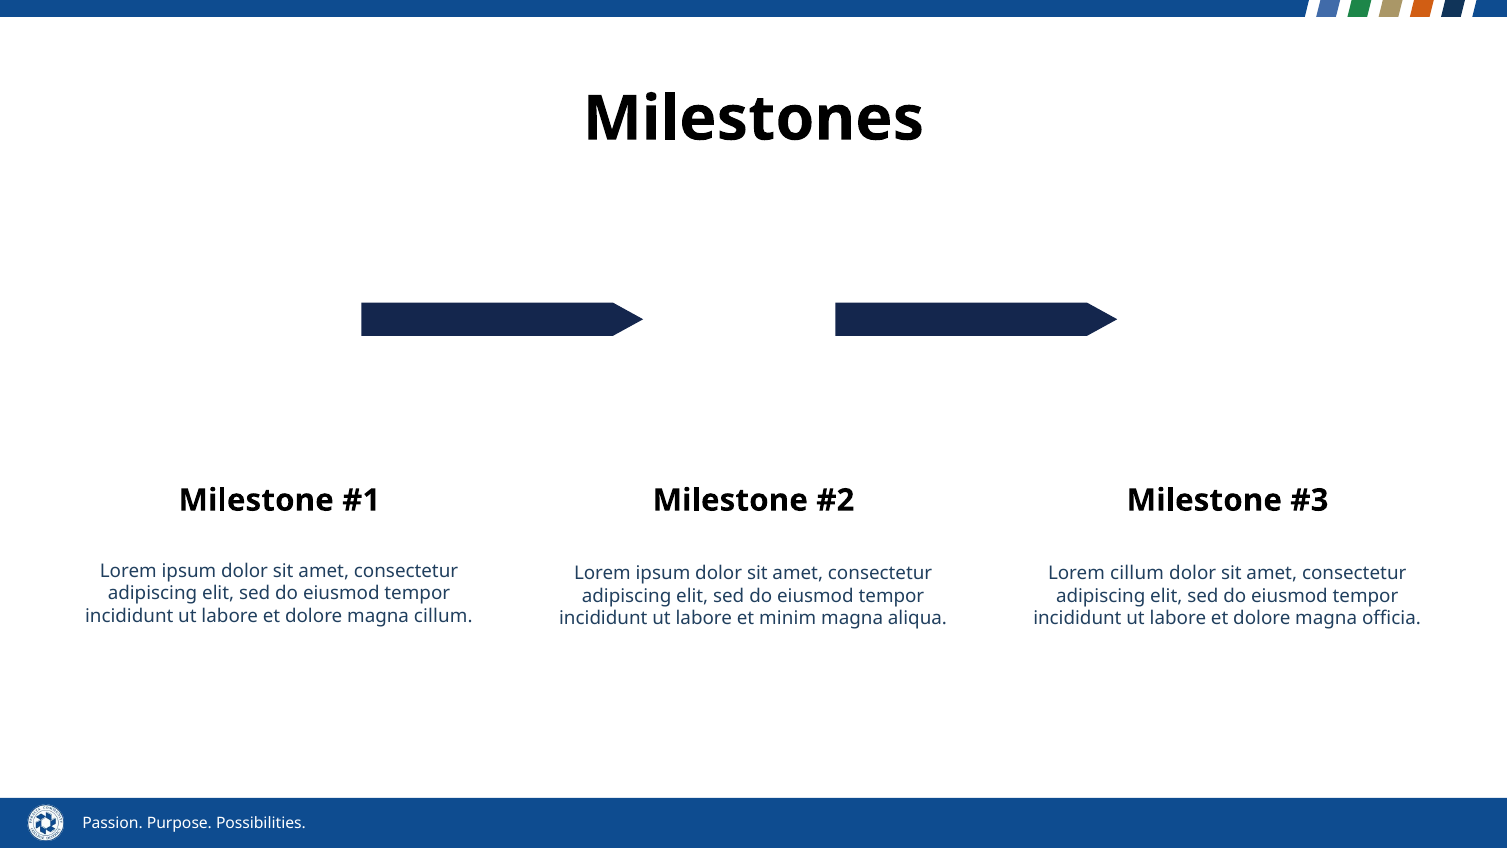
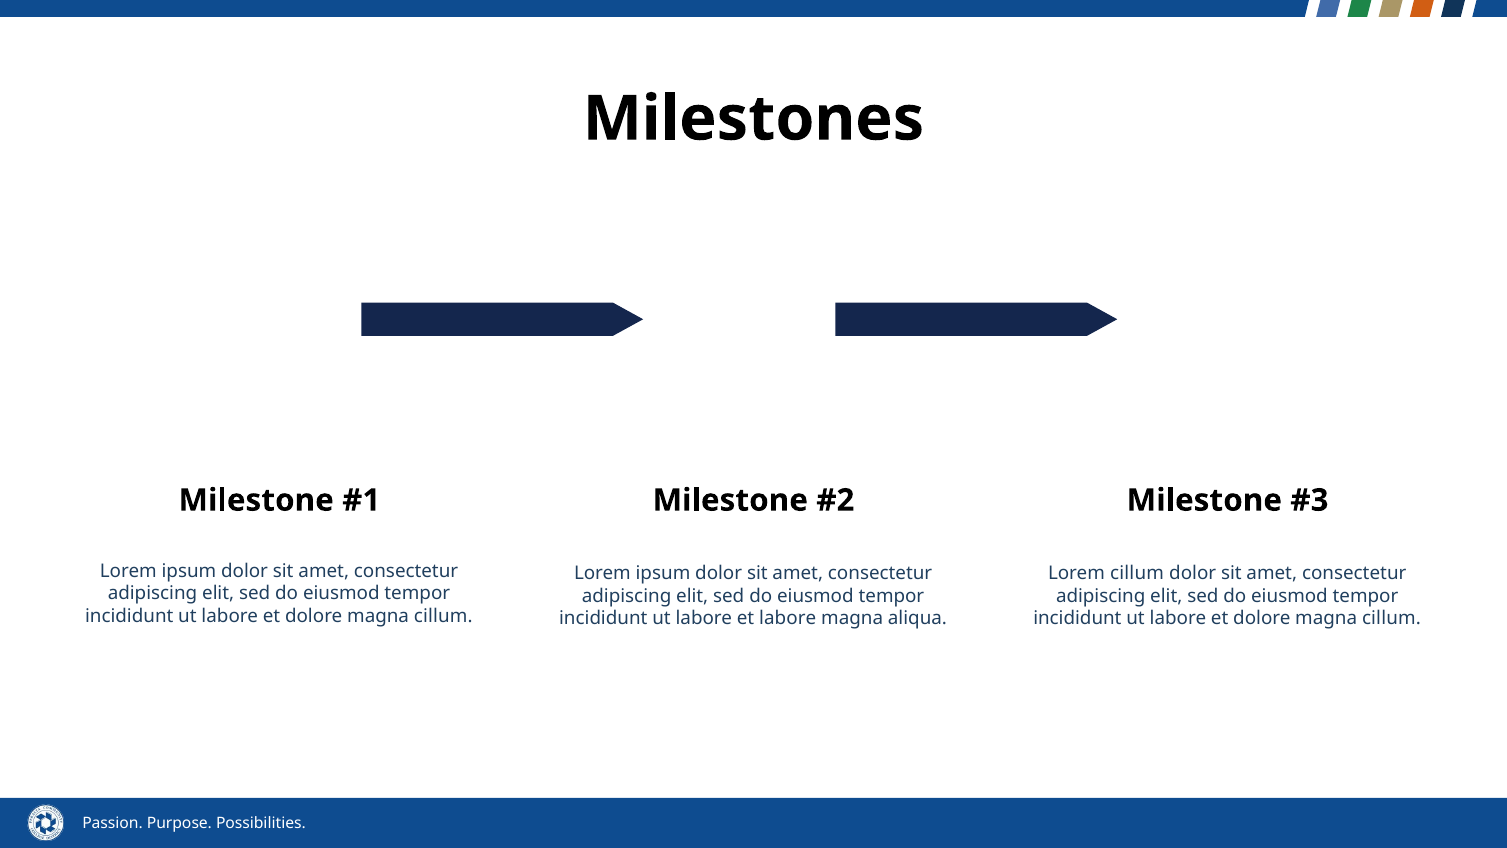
et minim: minim -> labore (788, 618)
officia: officia -> cillum (1391, 618)
